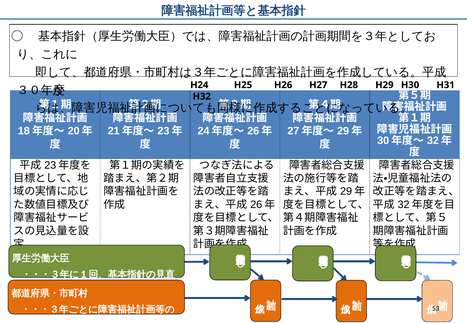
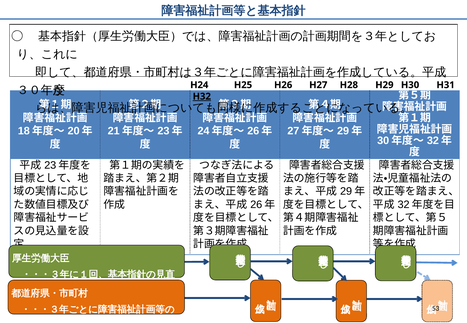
H32 underline: none -> present (202, 97)
